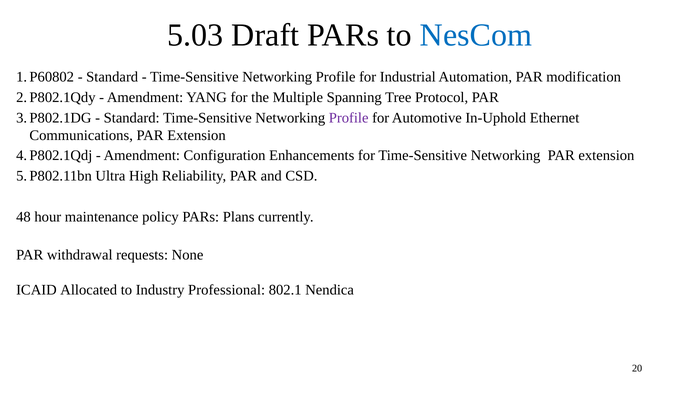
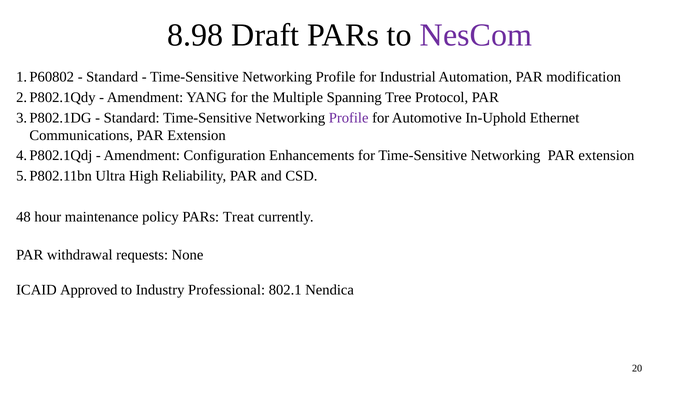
5.03: 5.03 -> 8.98 (195, 35)
NesCom colour: blue -> purple (476, 35)
Plans: Plans -> Treat (239, 217)
Allocated: Allocated -> Approved (89, 290)
